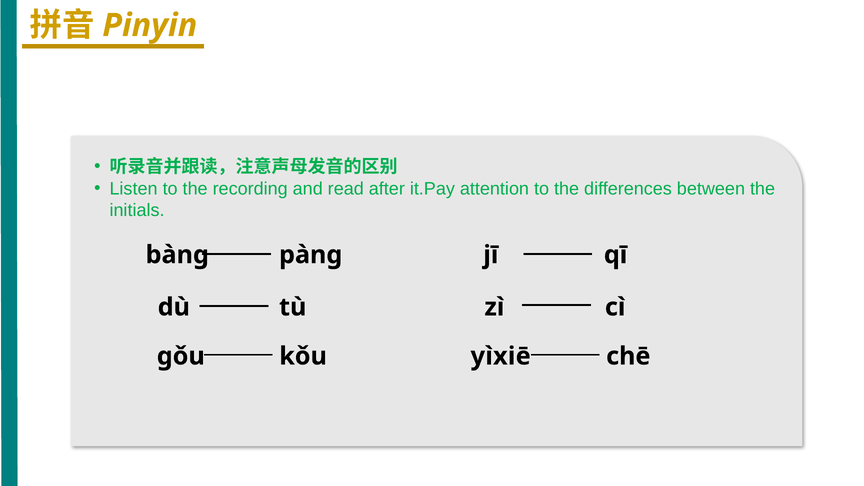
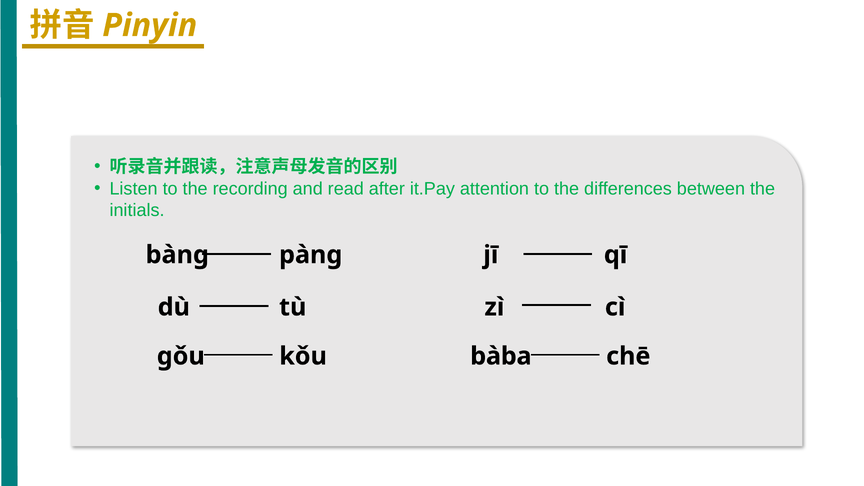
yìxiē: yìxiē -> bàba (501, 356)
